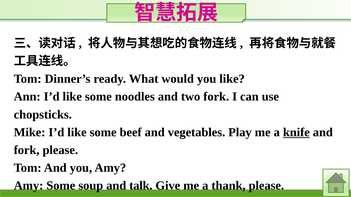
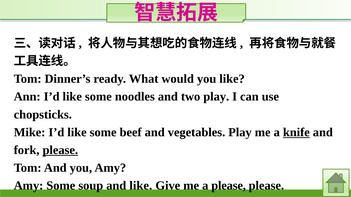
two fork: fork -> play (216, 97)
please underline: none -> present (60, 150)
and talk: talk -> like (141, 186)
a thank: thank -> please (229, 186)
